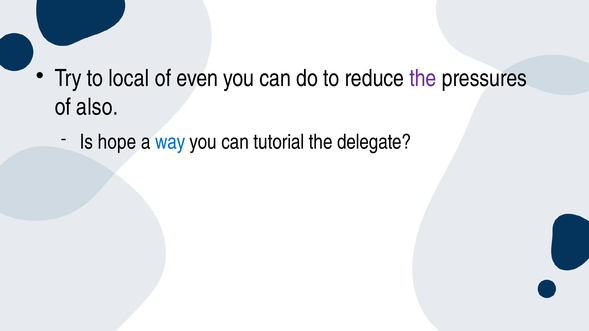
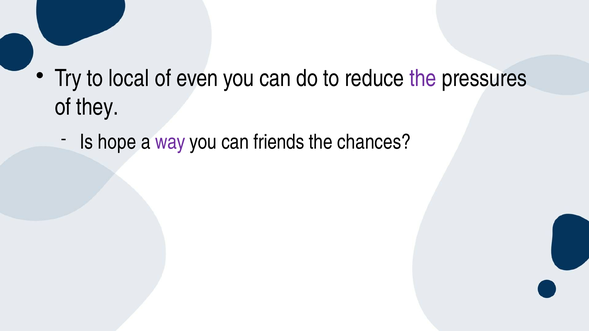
also: also -> they (97, 107)
way colour: blue -> purple (170, 142)
tutorial: tutorial -> friends (279, 142)
delegate: delegate -> chances (374, 142)
